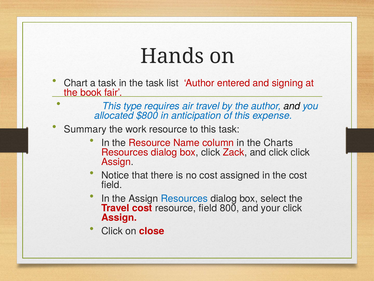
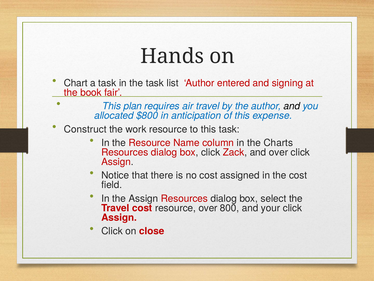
type: type -> plan (133, 106)
Summary: Summary -> Construct (85, 129)
and click: click -> over (279, 152)
Resources colour: blue -> red (184, 198)
resource field: field -> over (208, 208)
